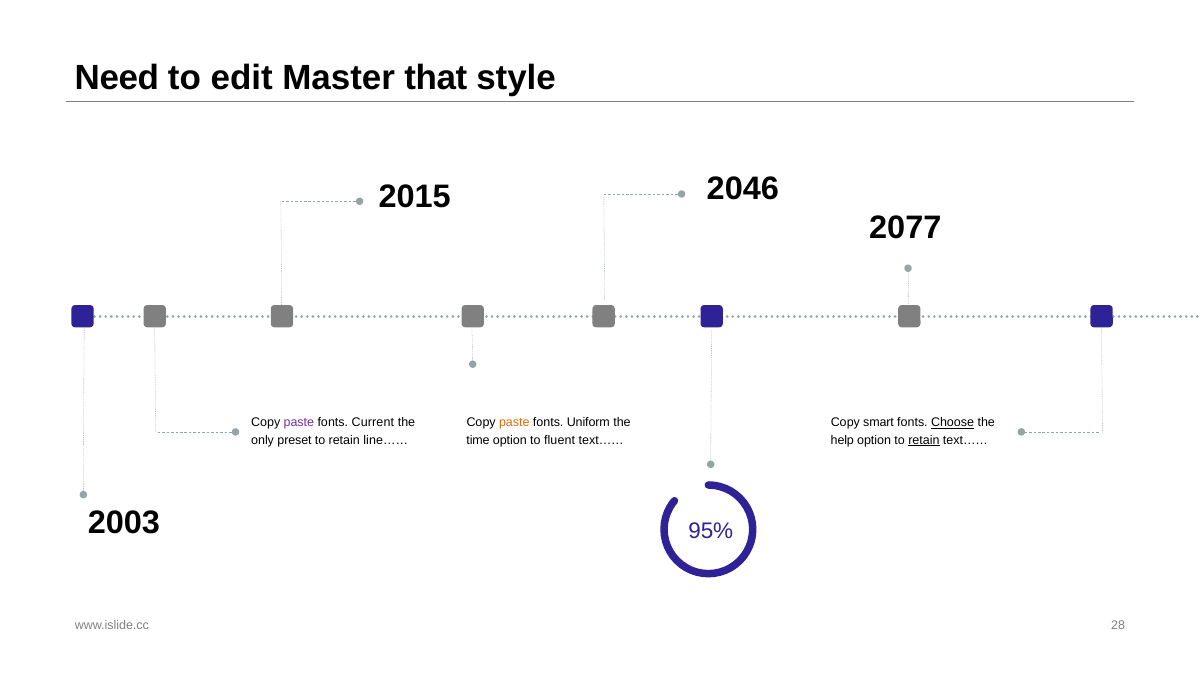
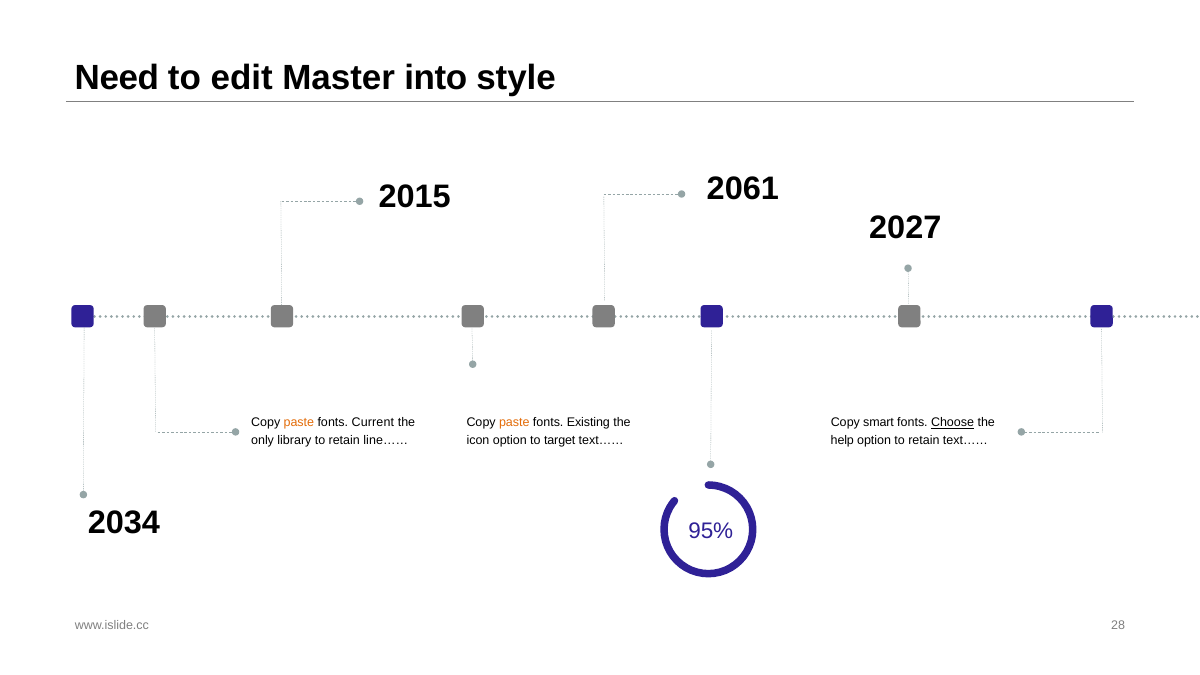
that: that -> into (436, 78)
2046: 2046 -> 2061 (743, 189)
2077: 2077 -> 2027 (905, 227)
paste colour: purple -> orange (299, 423)
Uniform: Uniform -> Existing (588, 423)
preset: preset -> library (294, 440)
time: time -> icon (478, 440)
fluent: fluent -> target (560, 440)
retain underline: present -> none (924, 440)
2003: 2003 -> 2034 (124, 523)
